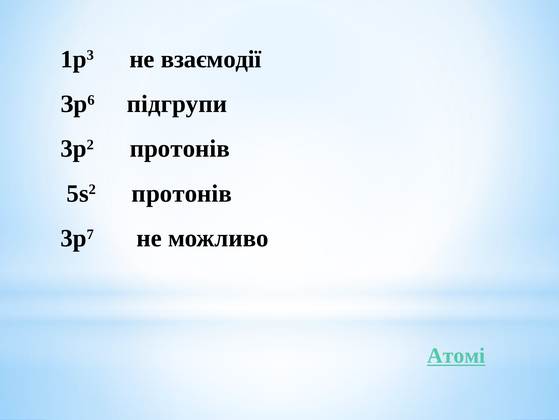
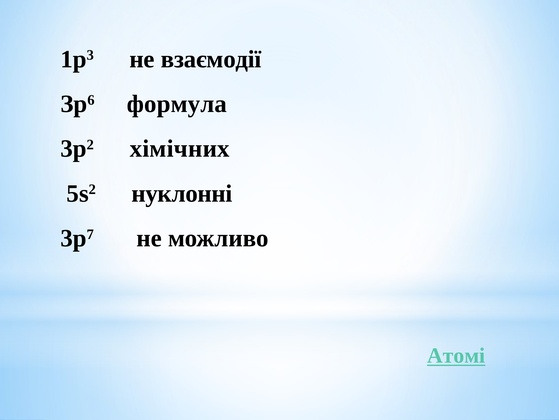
підгрупи: підгрупи -> формула (177, 104)
3р2 протонів: протонів -> хімічних (180, 148)
5s2 протонів: протонів -> нуклонні (182, 193)
